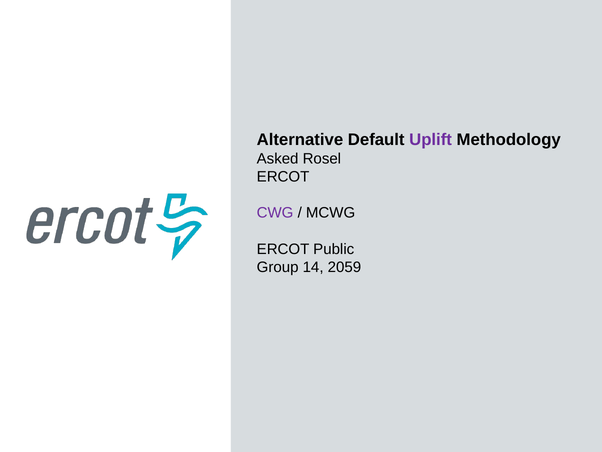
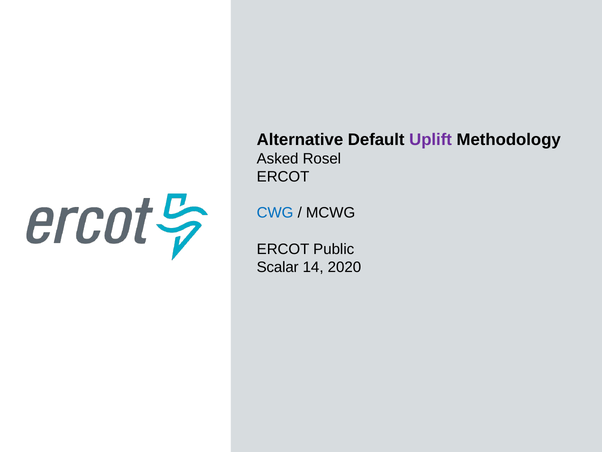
CWG colour: purple -> blue (275, 213)
Group: Group -> Scalar (278, 267)
2059: 2059 -> 2020 (344, 267)
